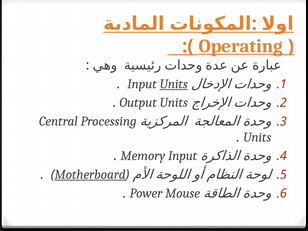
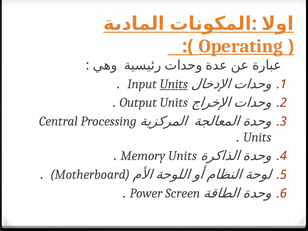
Memory Input: Input -> Units (183, 156)
Motherboard underline: present -> none (90, 175)
Mouse: Mouse -> Screen (183, 193)
